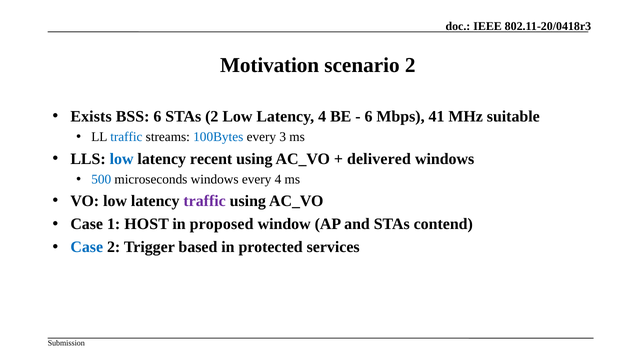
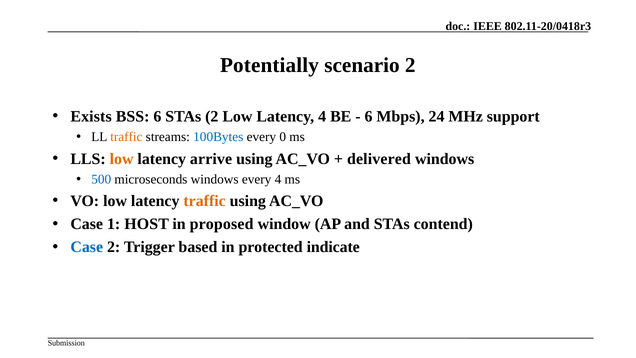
Motivation: Motivation -> Potentially (269, 65)
41: 41 -> 24 (437, 116)
suitable: suitable -> support (513, 116)
traffic colour: blue -> orange (126, 137)
3: 3 -> 0 (283, 137)
low colour: blue -> orange (122, 159)
recent: recent -> arrive (211, 159)
traffic colour: purple -> orange (205, 201)
services: services -> indicate (333, 247)
